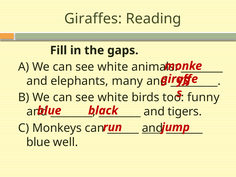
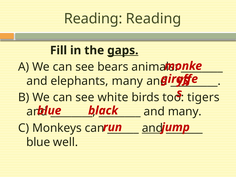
Giraffes: Giraffes -> Reading (93, 19)
gaps underline: none -> present (123, 50)
white: white -> bears (113, 67)
funny: funny -> tigers (203, 97)
and tigers: tigers -> many (185, 112)
